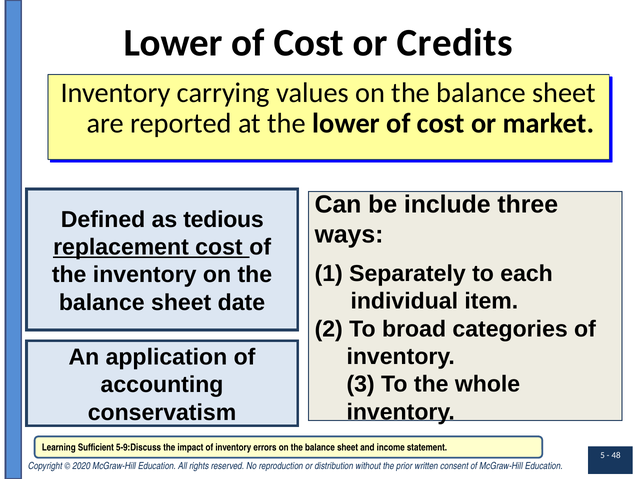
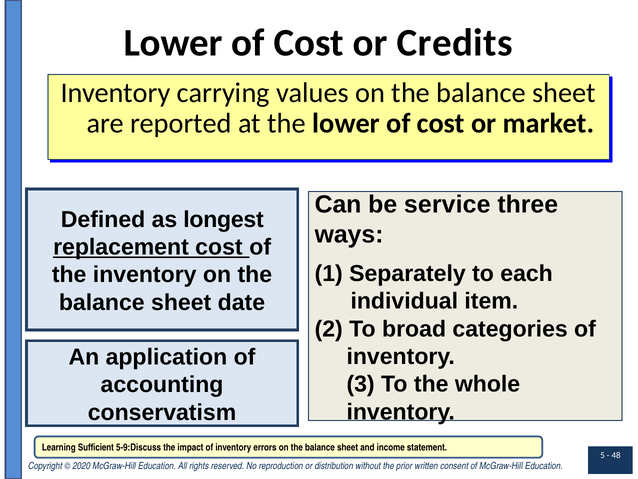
include: include -> service (447, 204)
tedious: tedious -> longest (224, 219)
